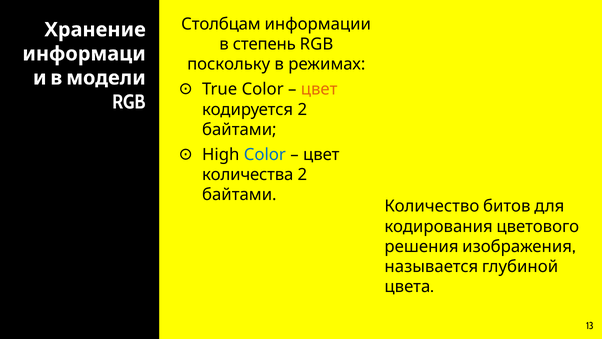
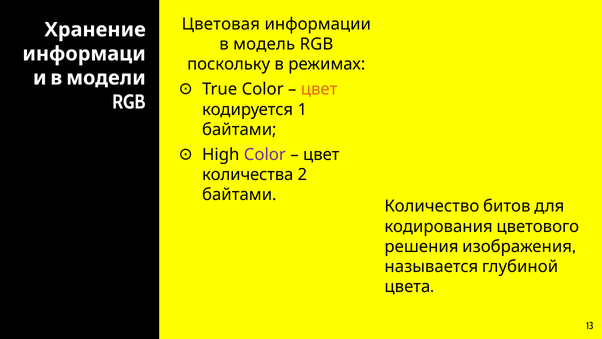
Столбцам: Столбцам -> Цветовая (221, 24)
степень: степень -> модель (264, 44)
кодируется 2: 2 -> 1 (302, 109)
Color colour: blue -> purple (265, 155)
